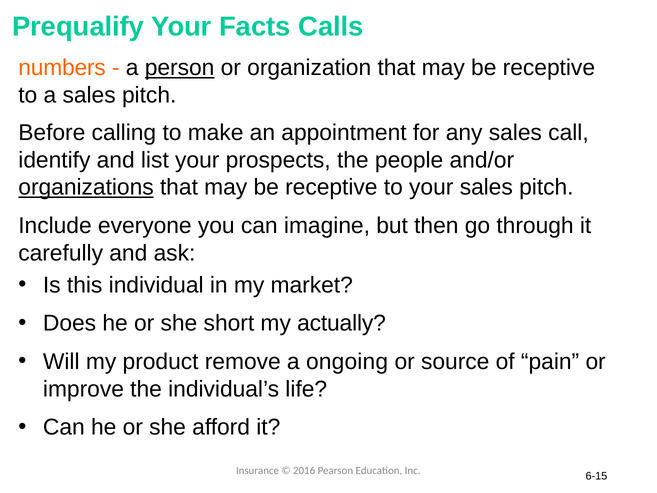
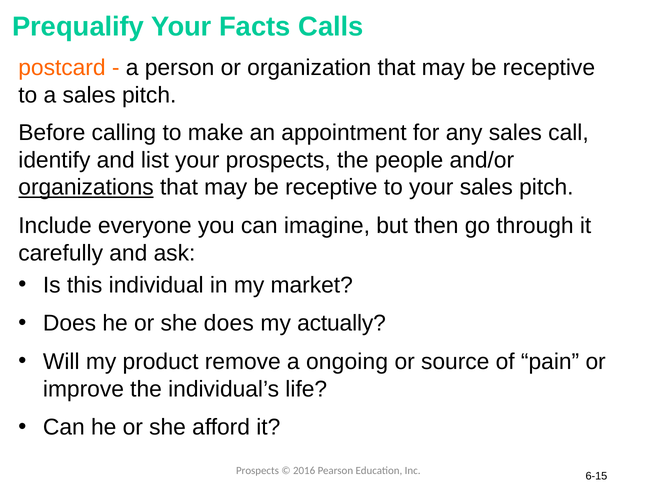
numbers: numbers -> postcard (62, 68)
person underline: present -> none (180, 68)
she short: short -> does (229, 323)
Insurance: Insurance -> Prospects (257, 470)
